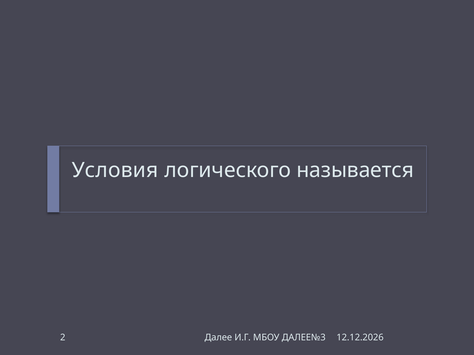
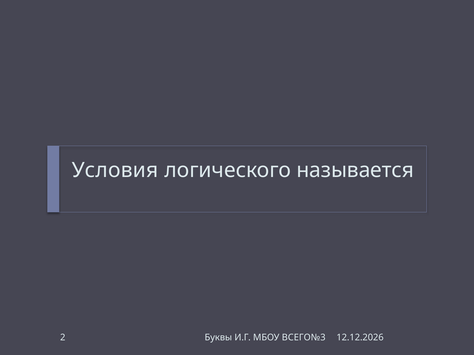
Далее: Далее -> Буквы (218, 338)
ДАЛЕЕ№3: ДАЛЕЕ№3 -> ВСЕГО№3 (304, 338)
